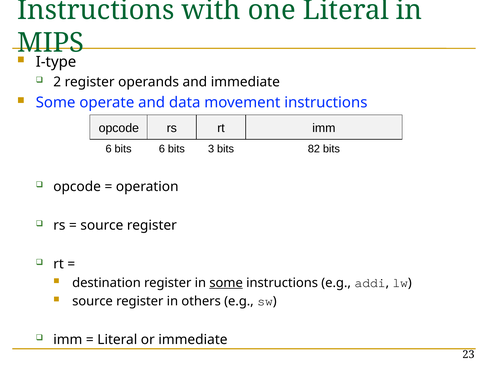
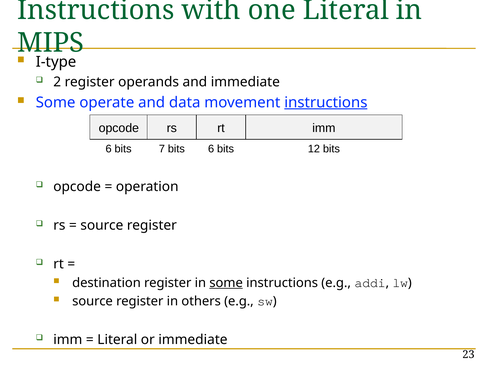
instructions underline: none -> present (326, 102)
bits 6: 6 -> 7 (162, 149)
bits 3: 3 -> 6 (211, 149)
82: 82 -> 12 (314, 149)
